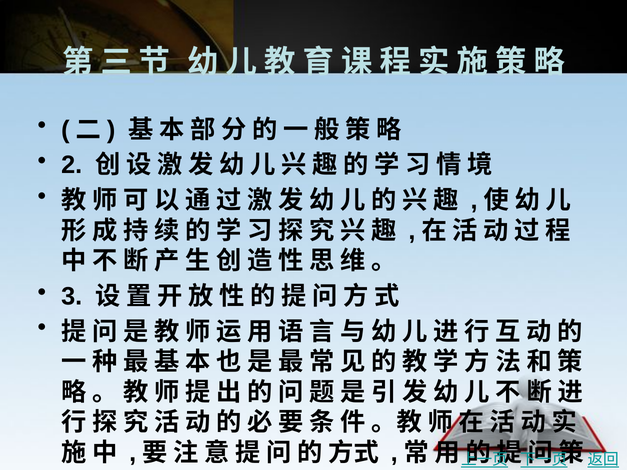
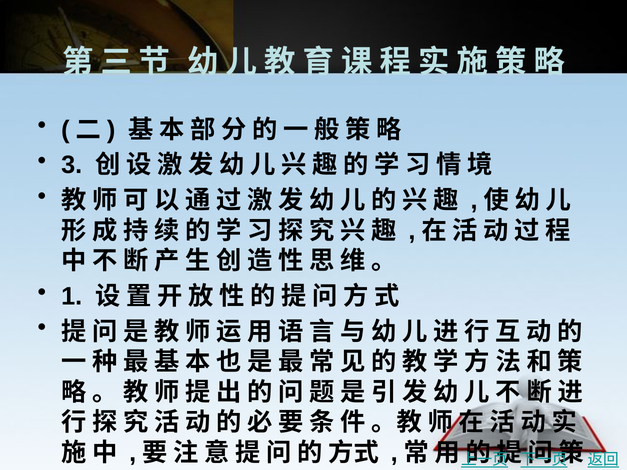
2: 2 -> 3 (72, 165)
3: 3 -> 1 (72, 297)
